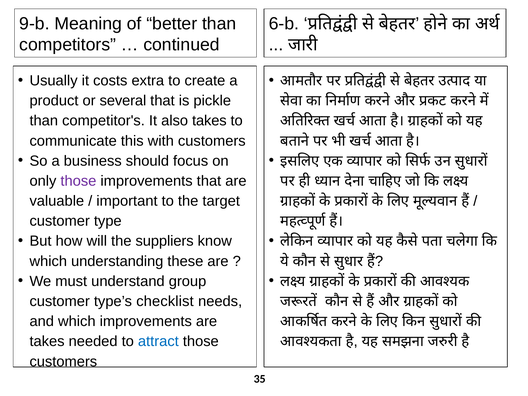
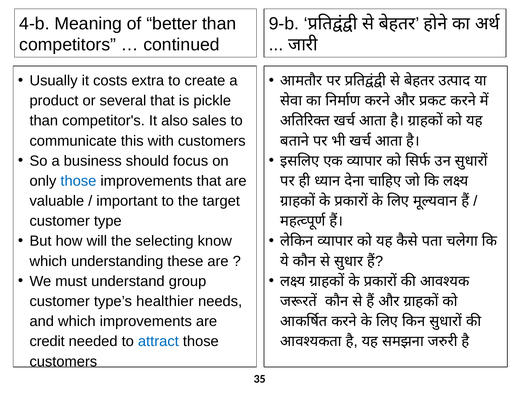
9-b: 9-b -> 4-b (34, 24)
6-b: 6-b -> 9-b (284, 24)
also takes: takes -> sales (209, 121)
those colour: purple -> blue (78, 181)
suppliers: suppliers -> selecting (165, 241)
checklist: checklist -> healthier (165, 301)
takes: takes -> credit (47, 341)
